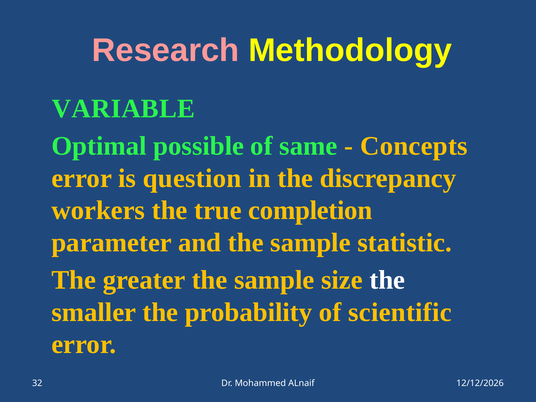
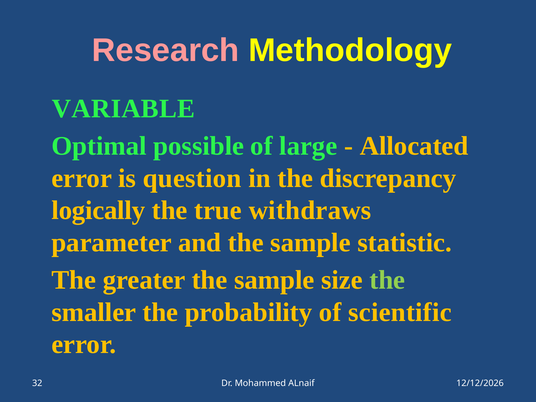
same: same -> large (308, 146)
Concepts: Concepts -> Allocated (414, 146)
workers: workers -> logically (98, 210)
completion: completion -> withdraws (310, 210)
the colour: white -> light green (387, 280)
